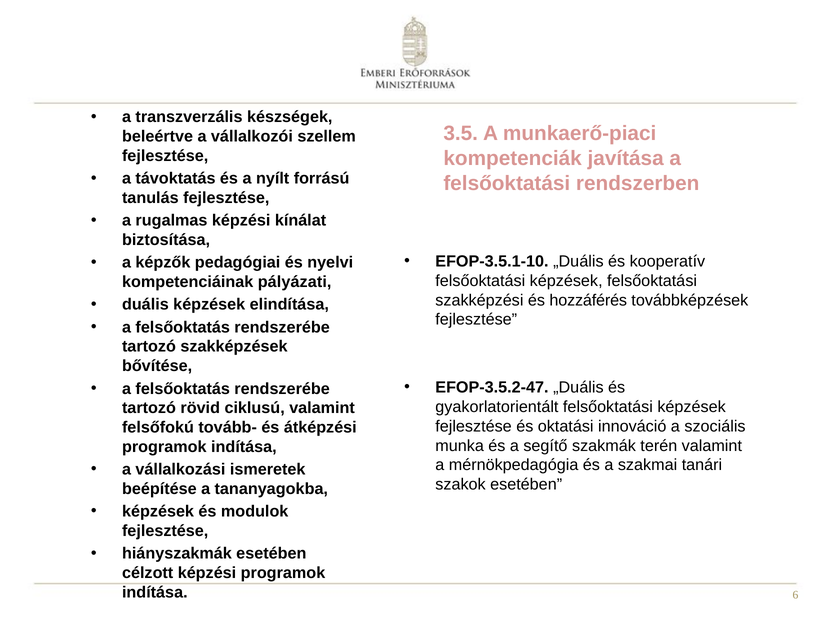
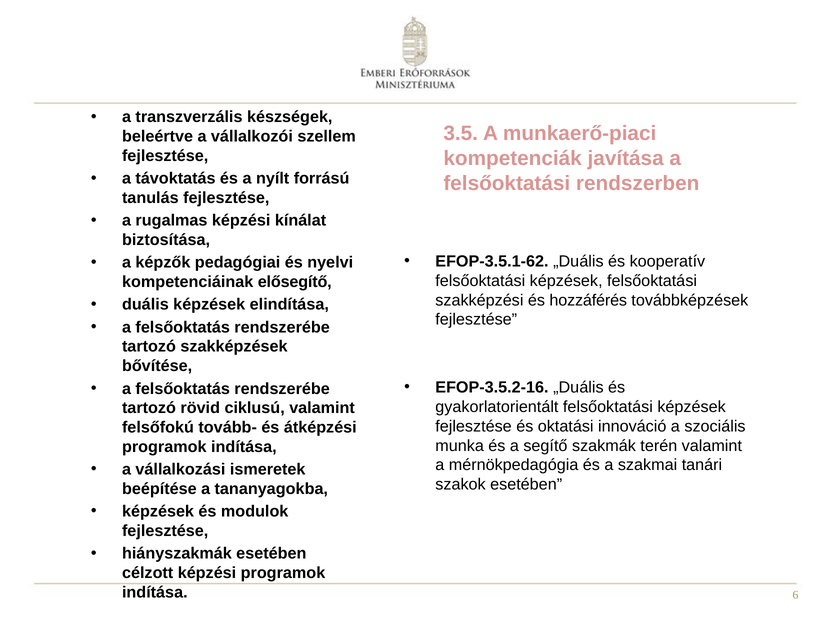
EFOP-3.5.1-10: EFOP-3.5.1-10 -> EFOP-3.5.1-62 (492, 262)
pályázati: pályázati -> elősegítő (295, 282)
EFOP-3.5.2-47: EFOP-3.5.2-47 -> EFOP-3.5.2-16 (492, 388)
